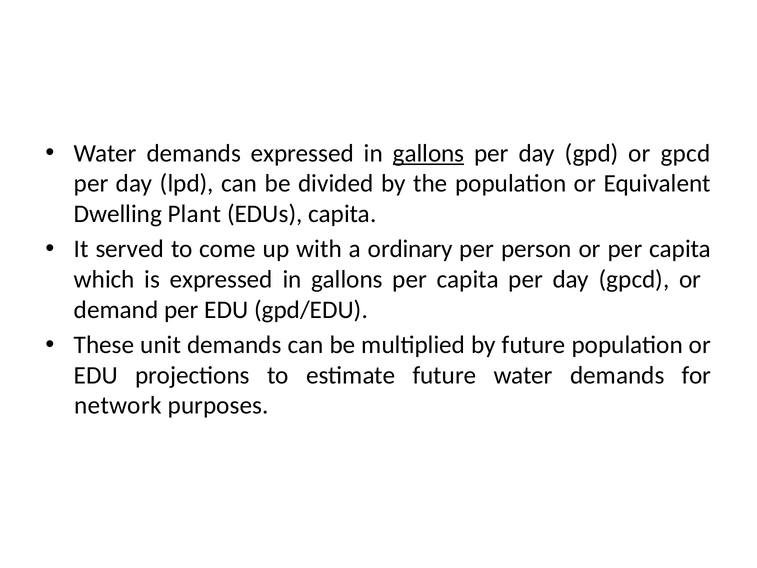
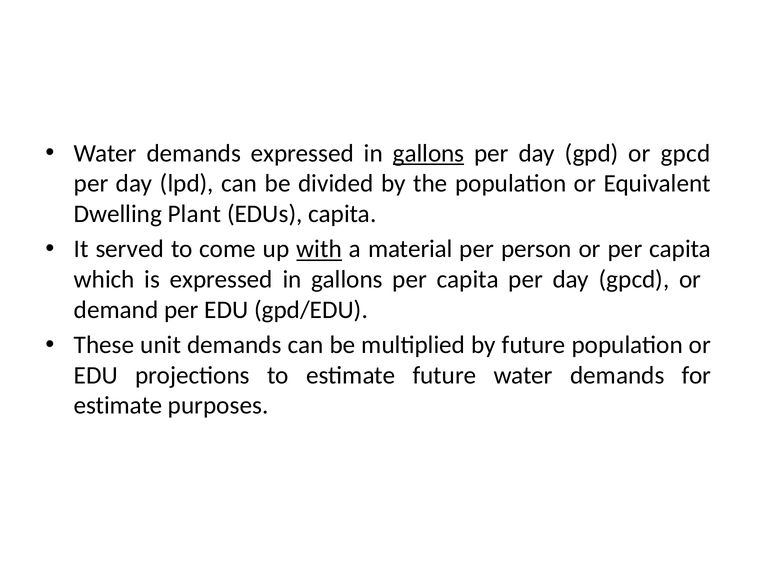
with underline: none -> present (319, 249)
ordinary: ordinary -> material (410, 249)
network: network -> estimate (118, 405)
